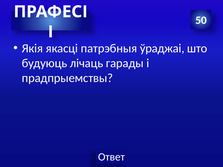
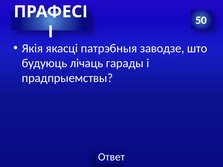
ўраджаі: ўраджаі -> заводзе (162, 48)
